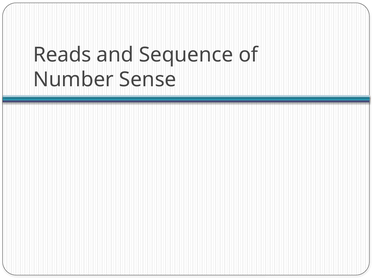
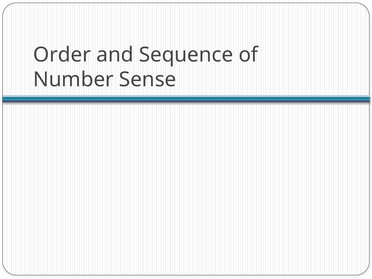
Reads: Reads -> Order (62, 55)
